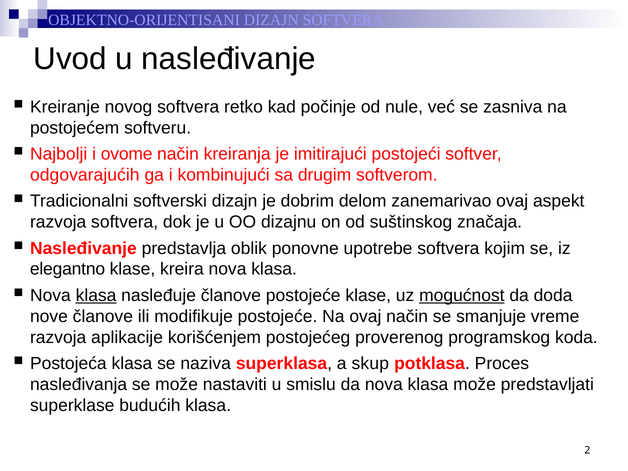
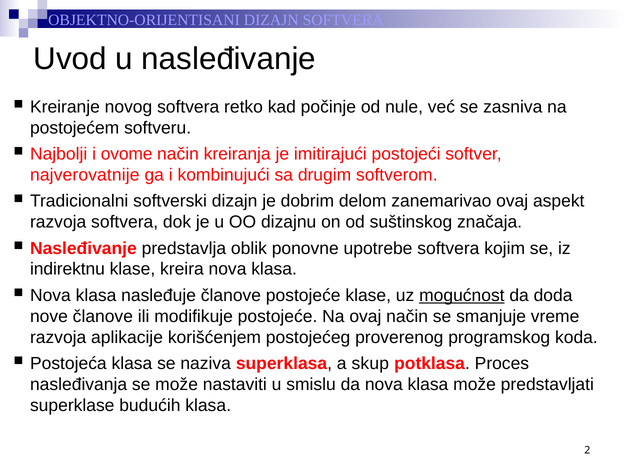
odgovarajućih: odgovarajućih -> najverovatnije (85, 175)
elegantno: elegantno -> indirektnu (67, 269)
klasa underline: present -> none (96, 295)
